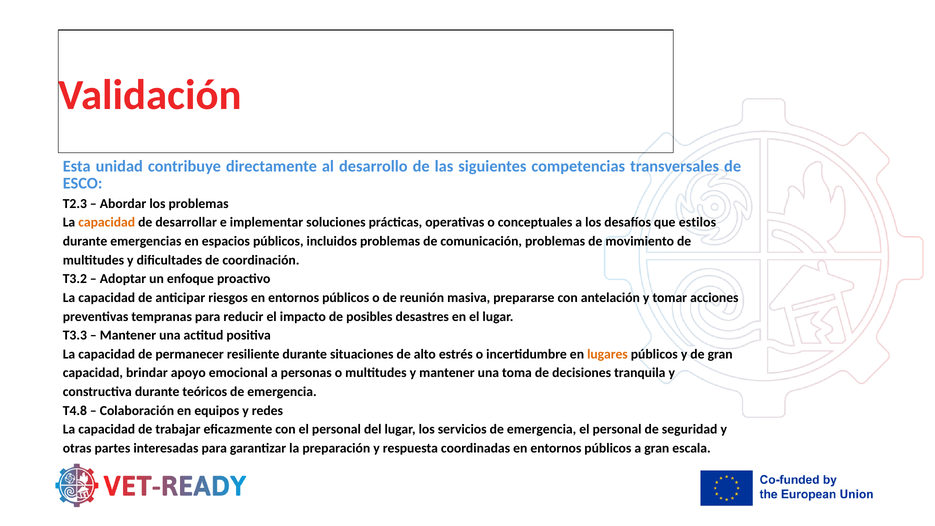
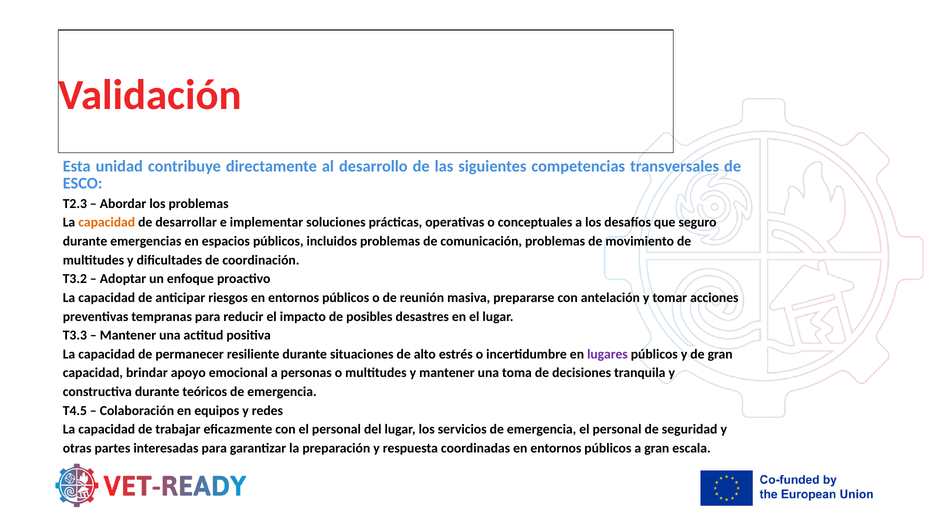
estilos: estilos -> seguro (698, 222)
lugares colour: orange -> purple (607, 354)
T4.8: T4.8 -> T4.5 (75, 411)
